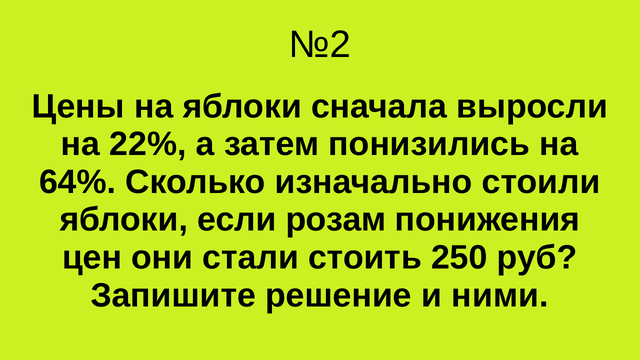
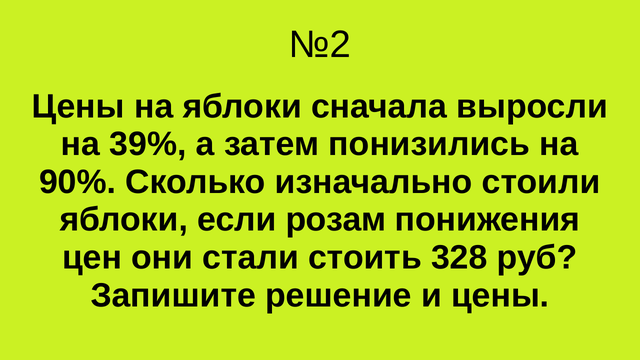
22%: 22% -> 39% (148, 144)
64%: 64% -> 90% (78, 182)
250: 250 -> 328 (459, 258)
и ними: ними -> цены (500, 295)
